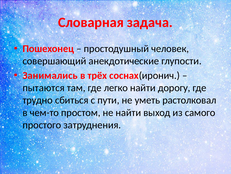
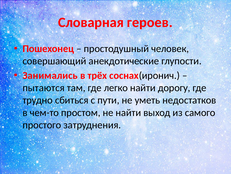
задача: задача -> героев (150, 22)
растолковал: растолковал -> недостатков (189, 100)
